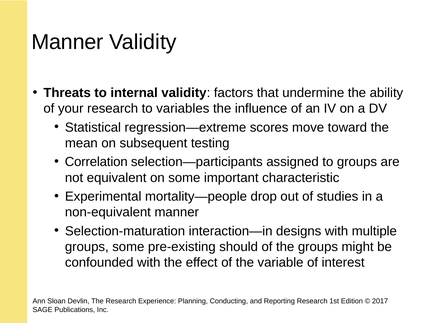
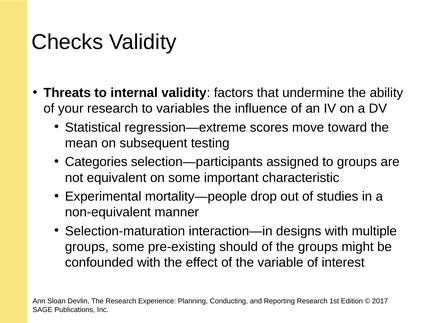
Manner: Manner -> Checks (67, 42)
Correlation: Correlation -> Categories (96, 162)
